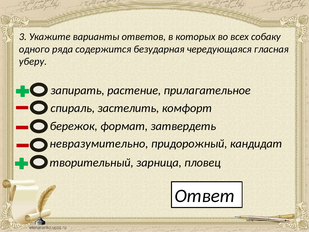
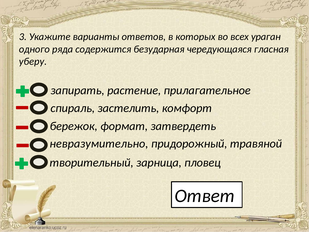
собаку: собаку -> ураган (266, 37)
кандидат: кандидат -> травяной (256, 143)
